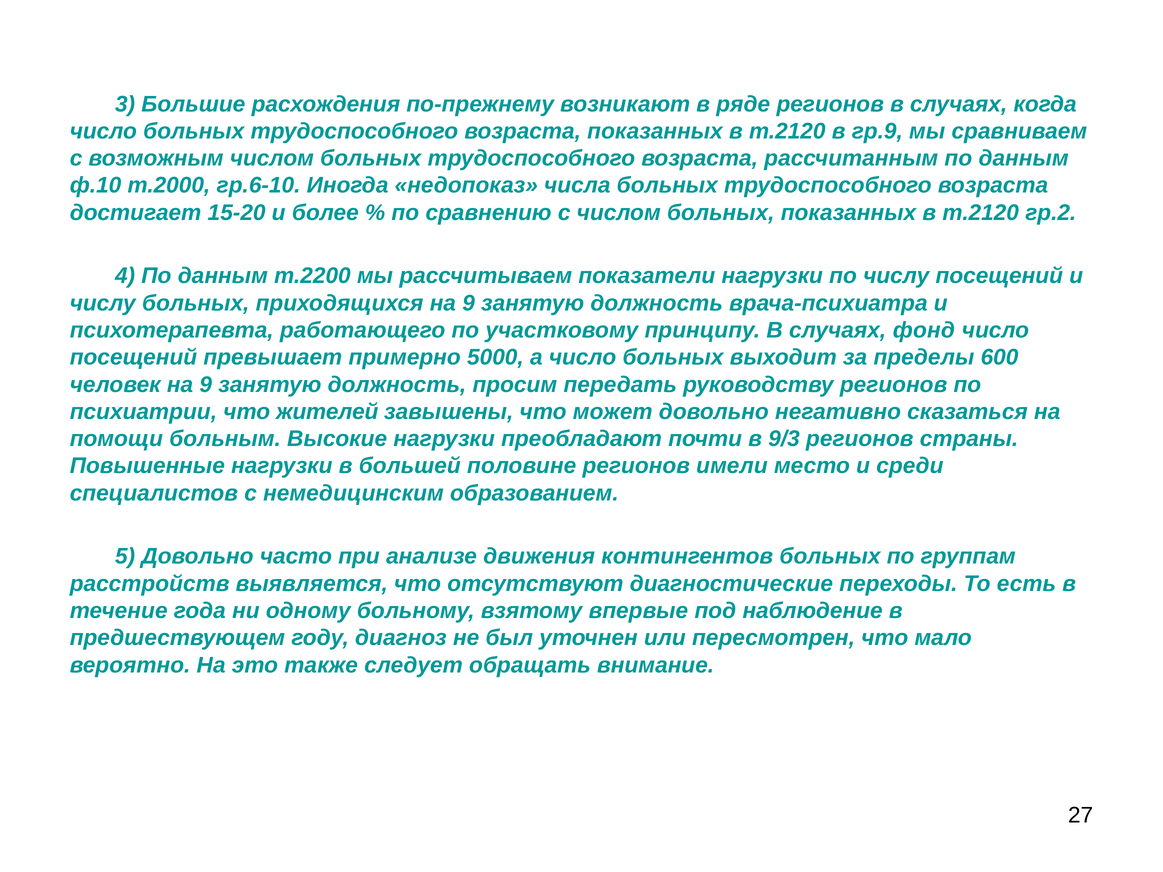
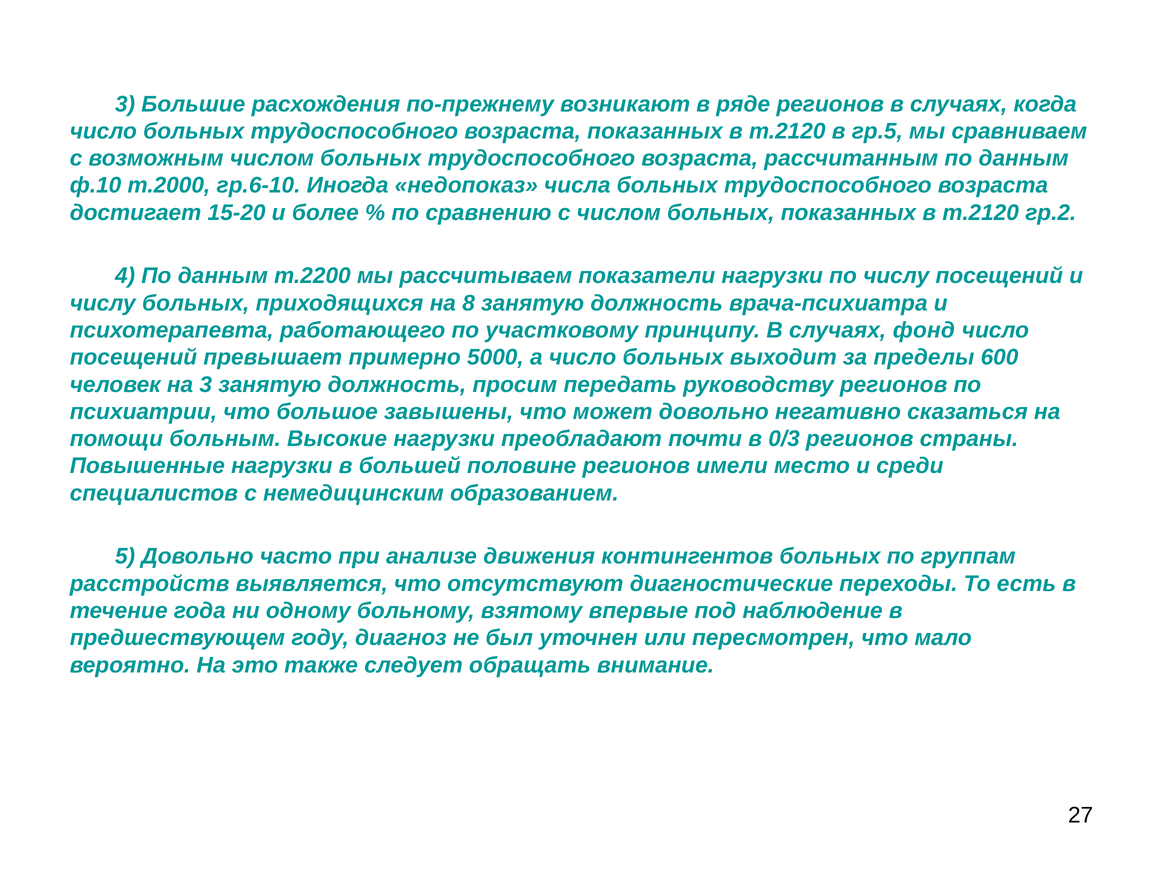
гр.9: гр.9 -> гр.5 (877, 131)
приходящихся на 9: 9 -> 8 (469, 303)
человек на 9: 9 -> 3 (206, 385)
жителей: жителей -> большое (327, 412)
9/3: 9/3 -> 0/3 (784, 439)
